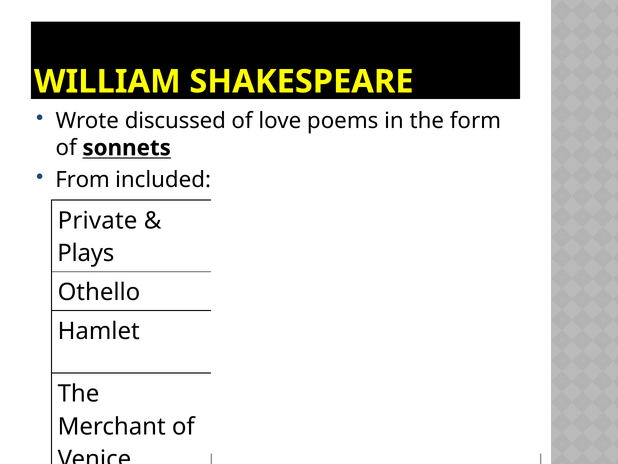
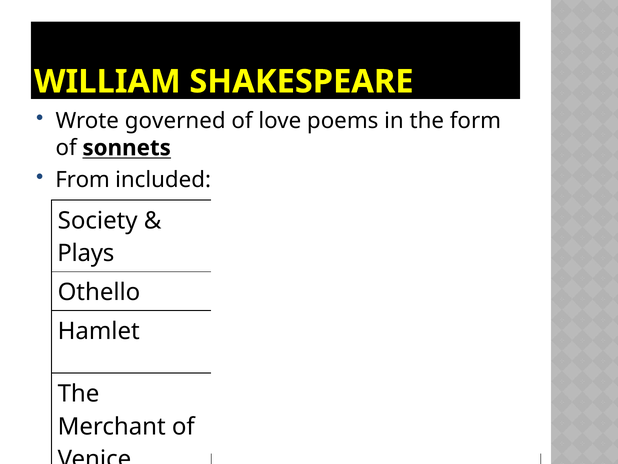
discussed: discussed -> governed (175, 121)
Private: Private -> Society (98, 221)
